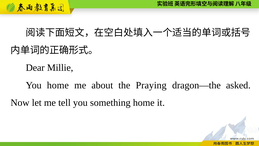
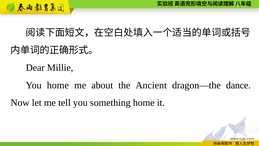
Praying: Praying -> Ancient (151, 85)
asked: asked -> dance (238, 85)
